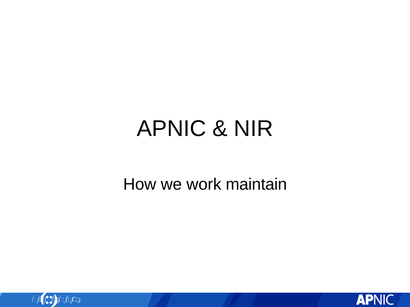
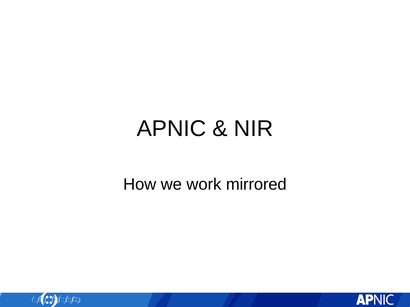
maintain: maintain -> mirrored (256, 185)
